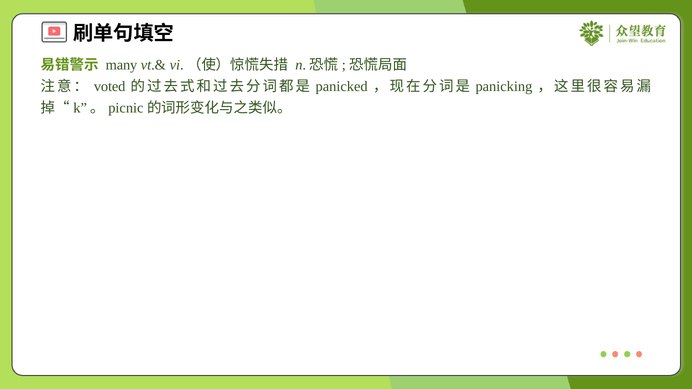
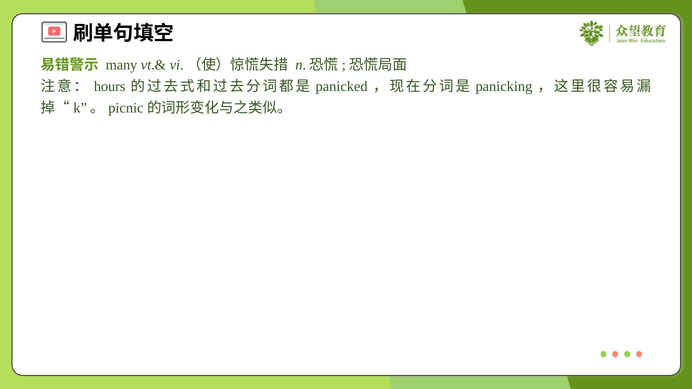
voted: voted -> hours (110, 87)
